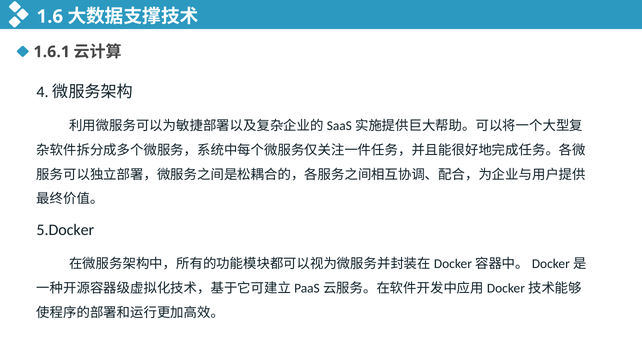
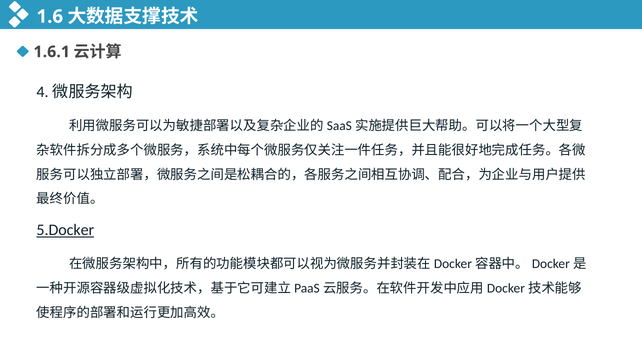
5.Docker underline: none -> present (65, 230)
